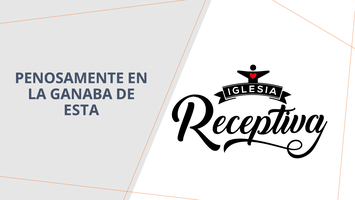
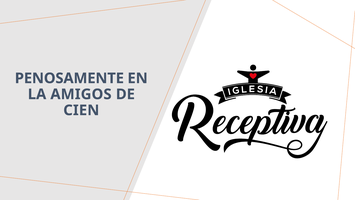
GANABA: GANABA -> AMIGOS (81, 94)
ESTA: ESTA -> CIEN (81, 110)
